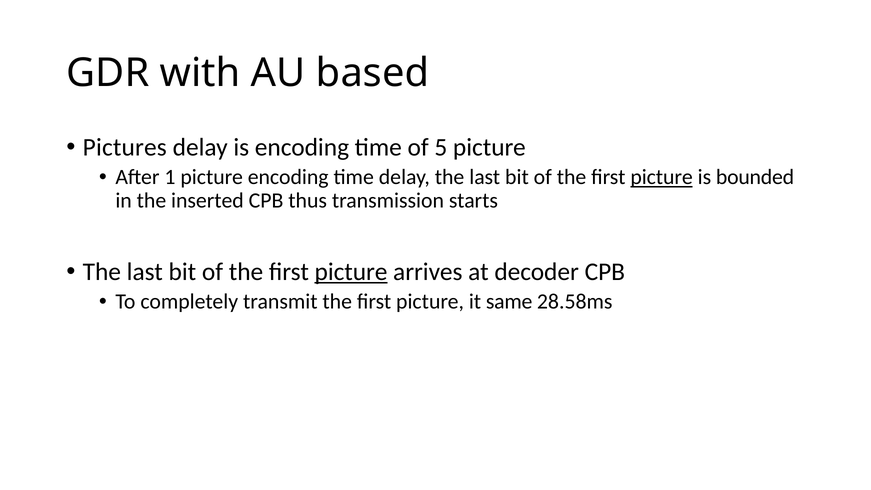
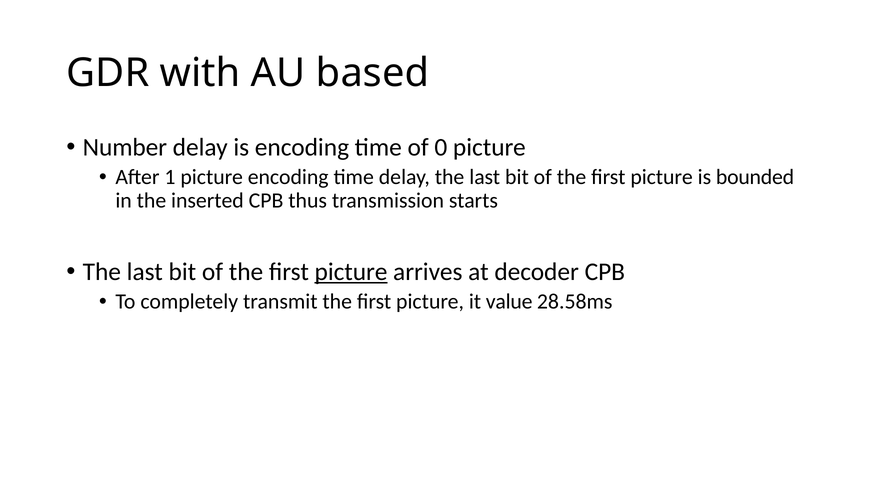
Pictures: Pictures -> Number (125, 147)
5: 5 -> 0 (441, 147)
picture underline: present -> none (662, 177)
same: same -> value (509, 302)
